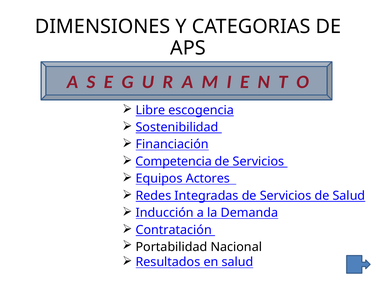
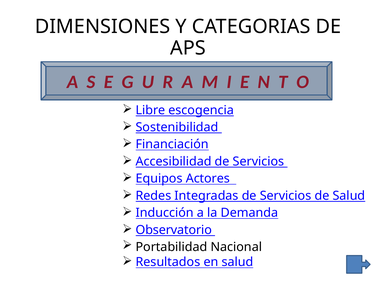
Competencia: Competencia -> Accesibilidad (174, 161)
Contratación: Contratación -> Observatorio (174, 230)
